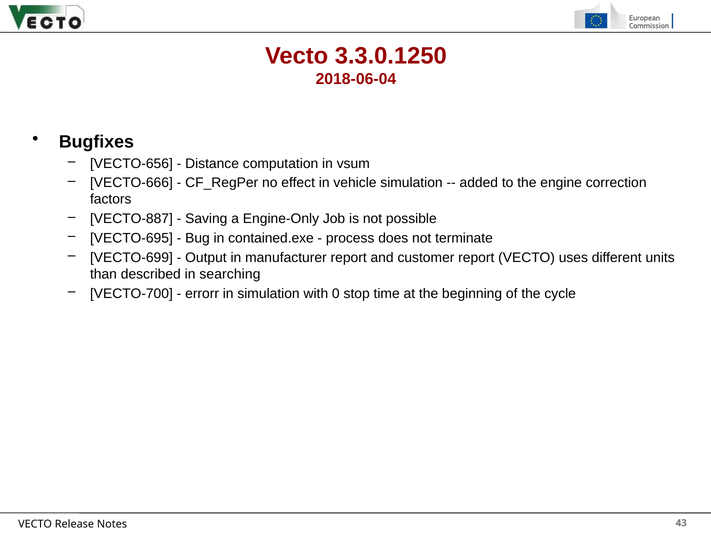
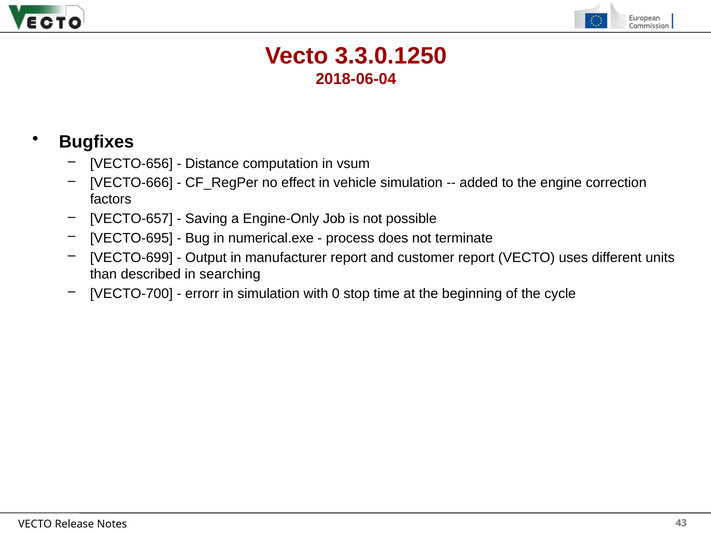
VECTO-887: VECTO-887 -> VECTO-657 (131, 219)
contained.exe: contained.exe -> numerical.exe (271, 238)
